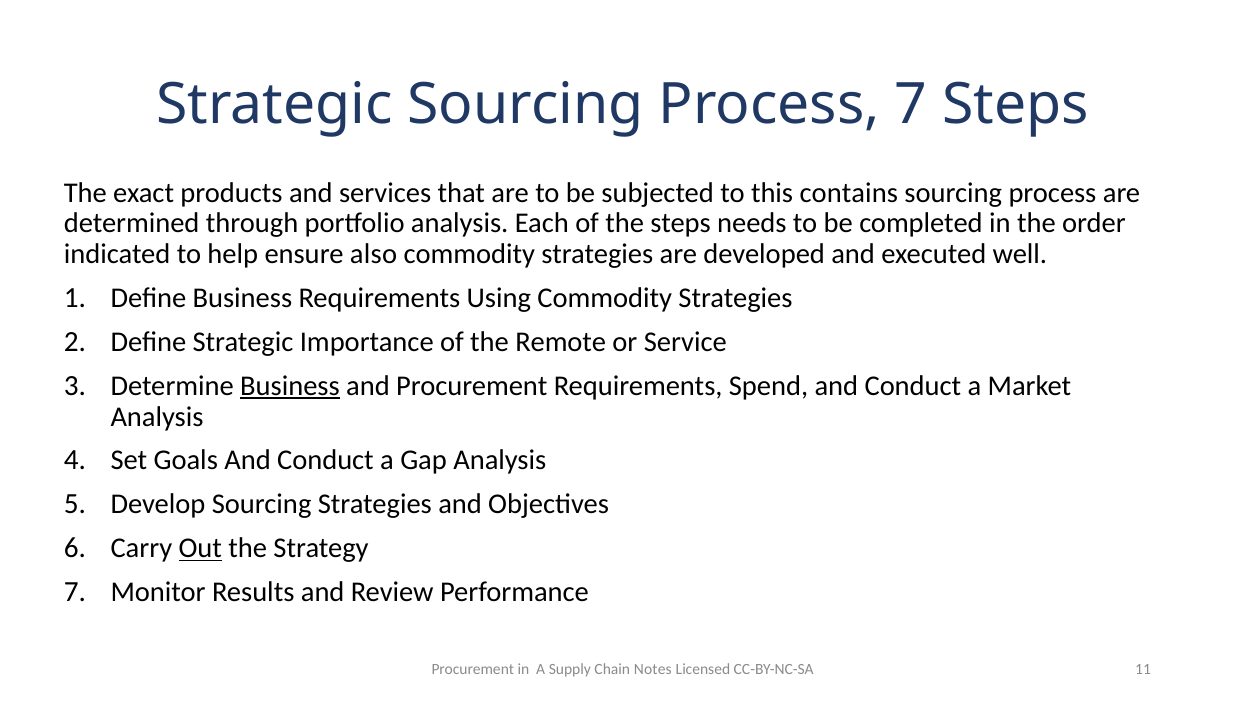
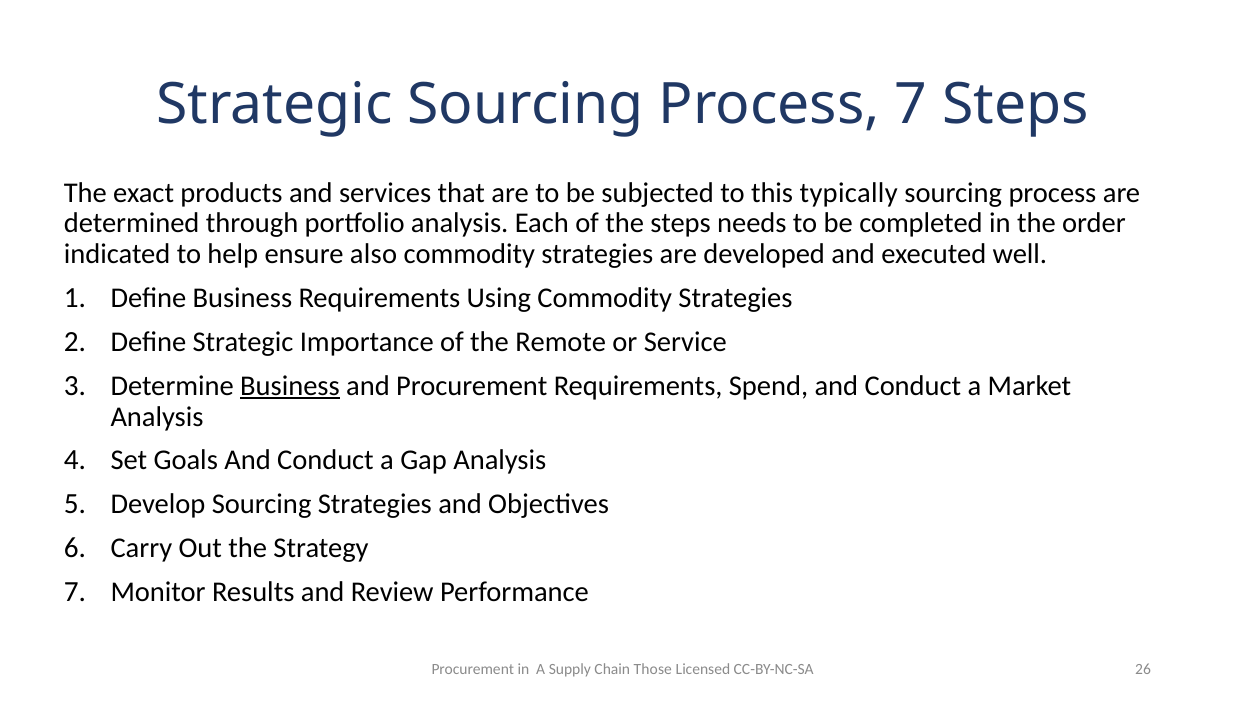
contains: contains -> typically (849, 193)
Out underline: present -> none (200, 548)
Notes: Notes -> Those (653, 669)
11: 11 -> 26 (1143, 669)
